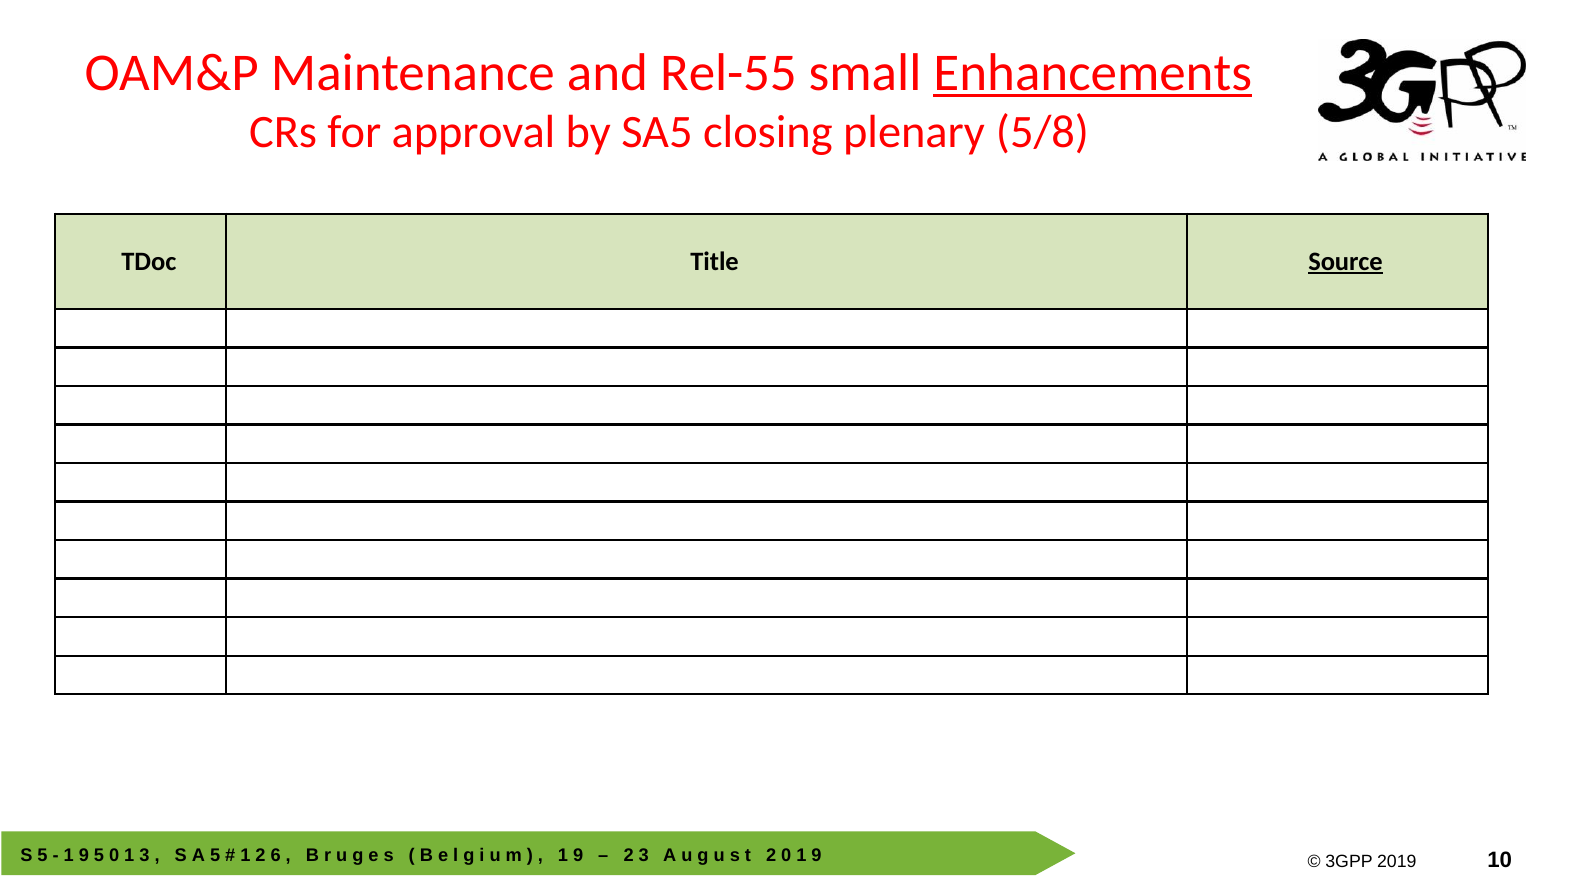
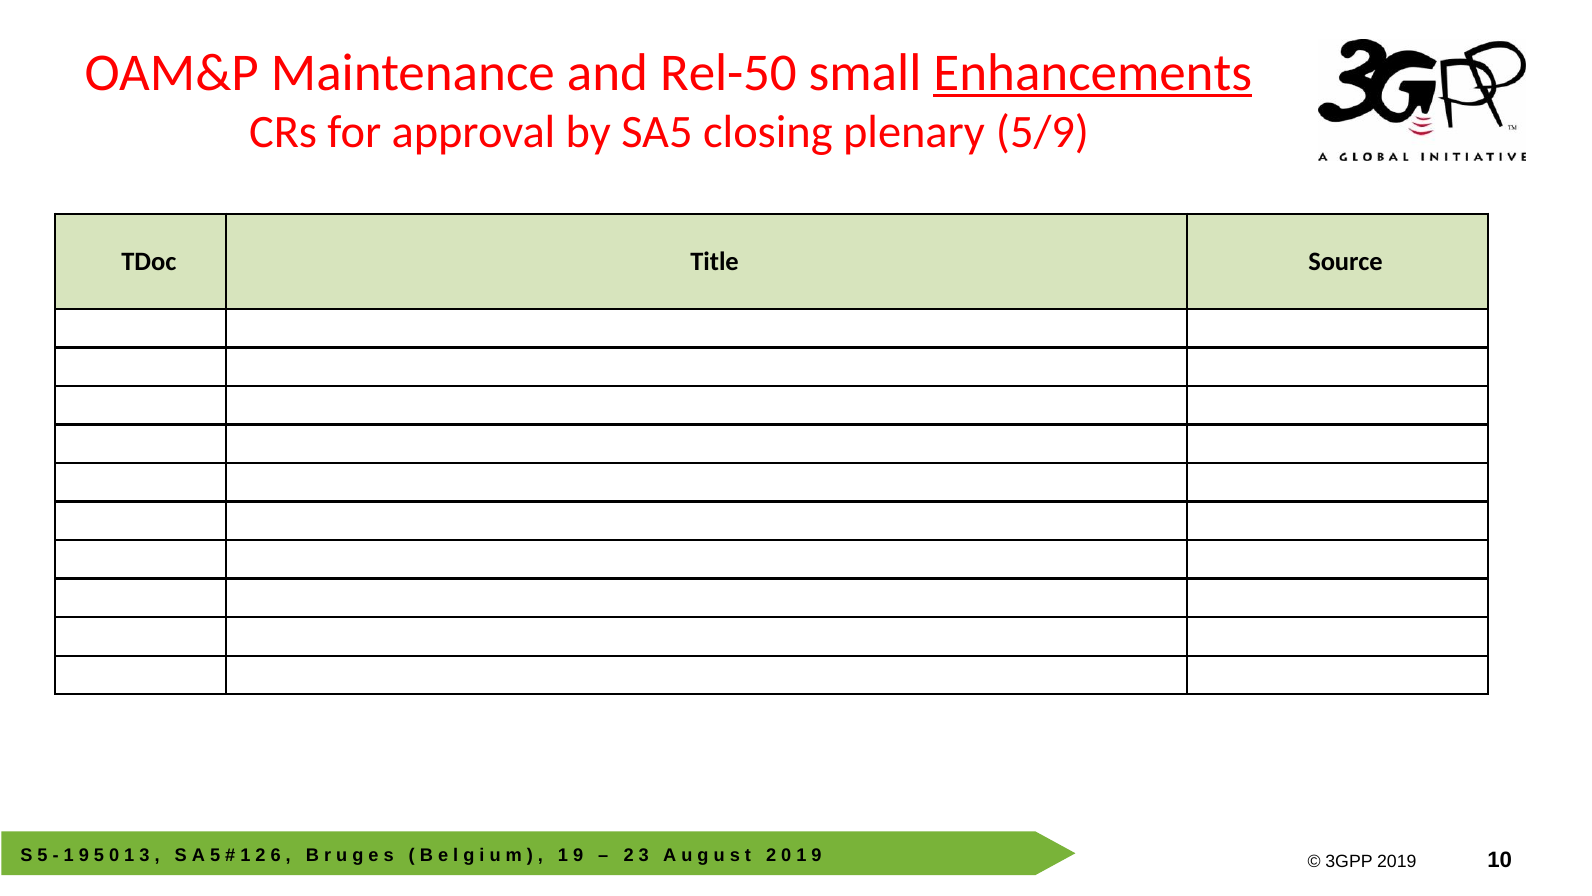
Rel-55: Rel-55 -> Rel-50 (728, 73)
5/8: 5/8 -> 5/9 (1042, 132)
Source underline: present -> none (1346, 261)
